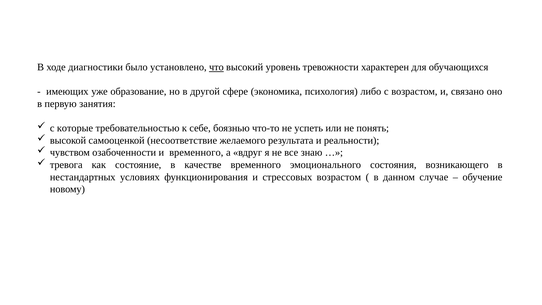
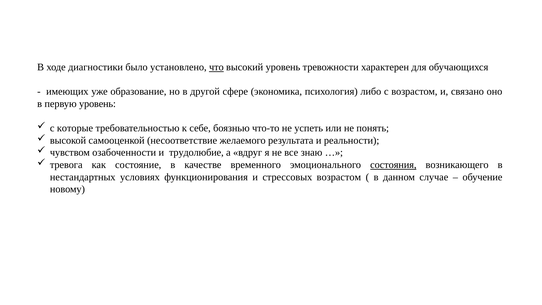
первую занятия: занятия -> уровень (97, 104)
и временного: временного -> трудолюбие (196, 153)
состояния underline: none -> present (393, 165)
